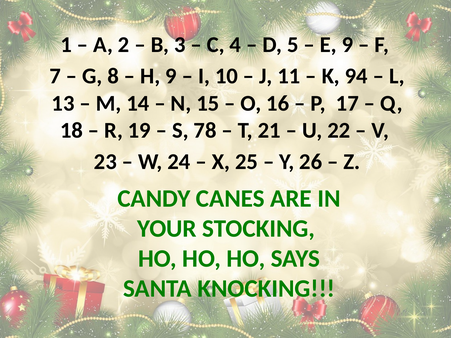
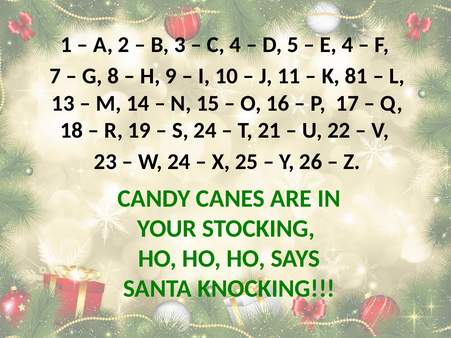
E 9: 9 -> 4 (347, 45)
94: 94 -> 81 (356, 76)
S 78: 78 -> 24 (205, 130)
